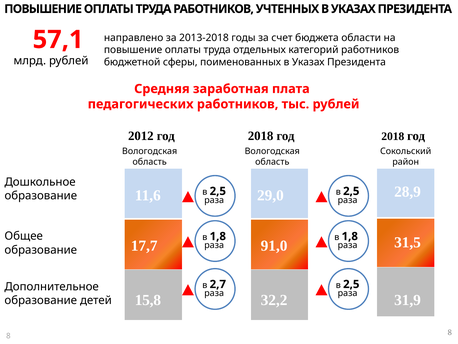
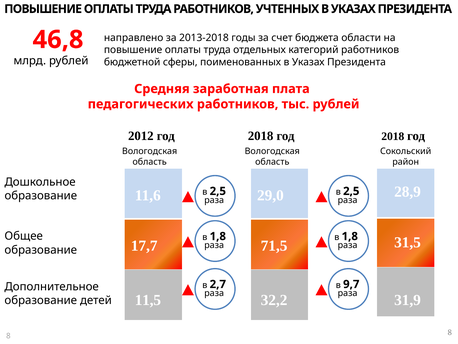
57,1: 57,1 -> 46,8 (58, 40)
91,0: 91,0 -> 71,5 (274, 246)
2,5: 2,5 -> 9,7 (351, 284)
15,8: 15,8 -> 11,5 (148, 300)
